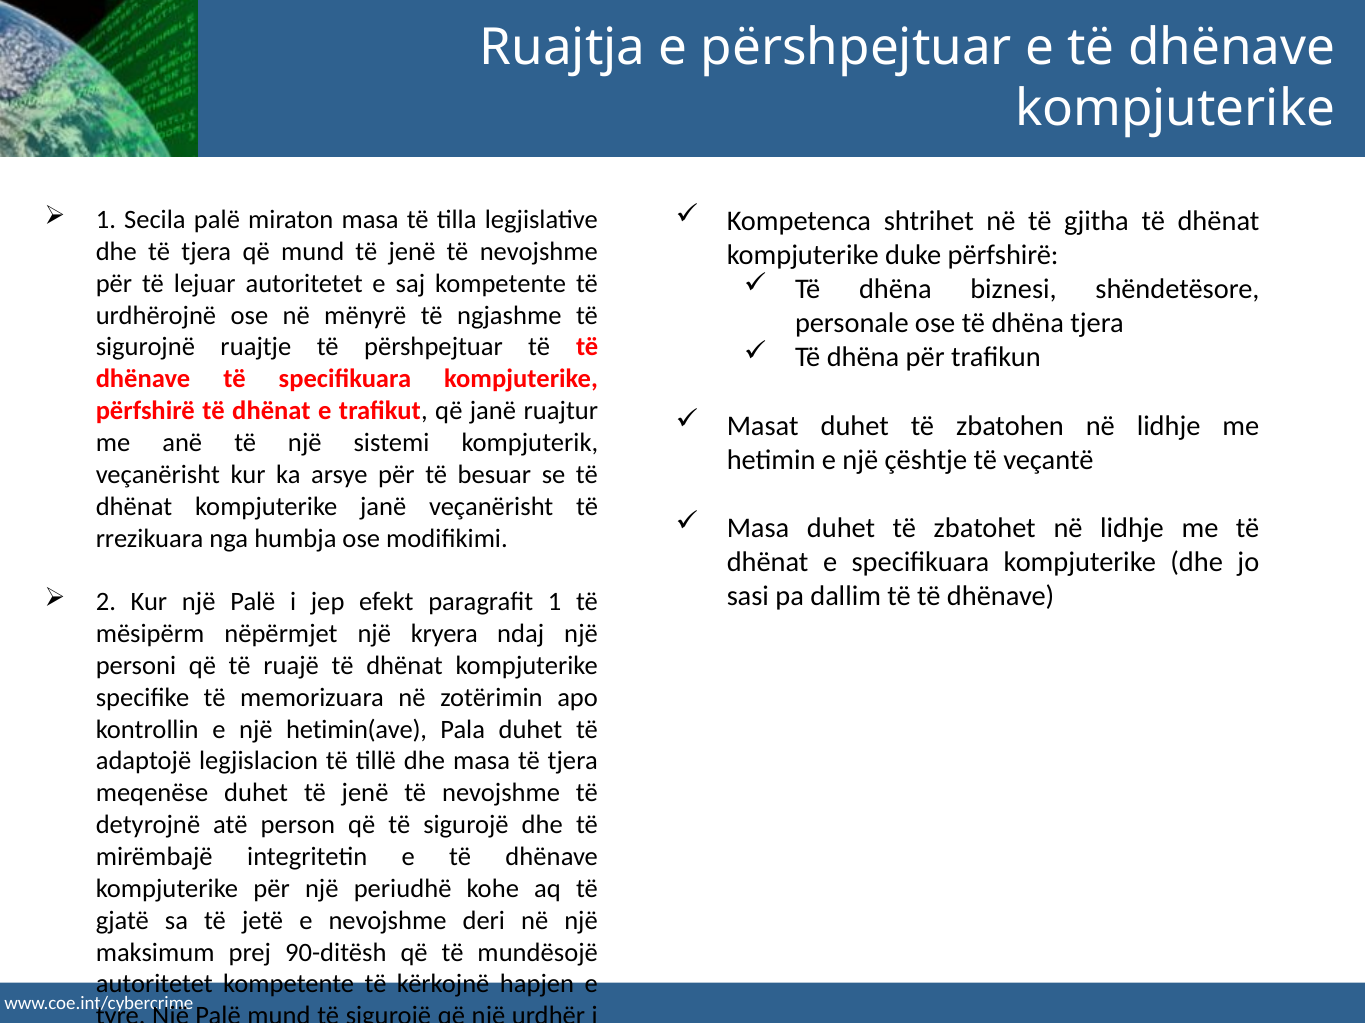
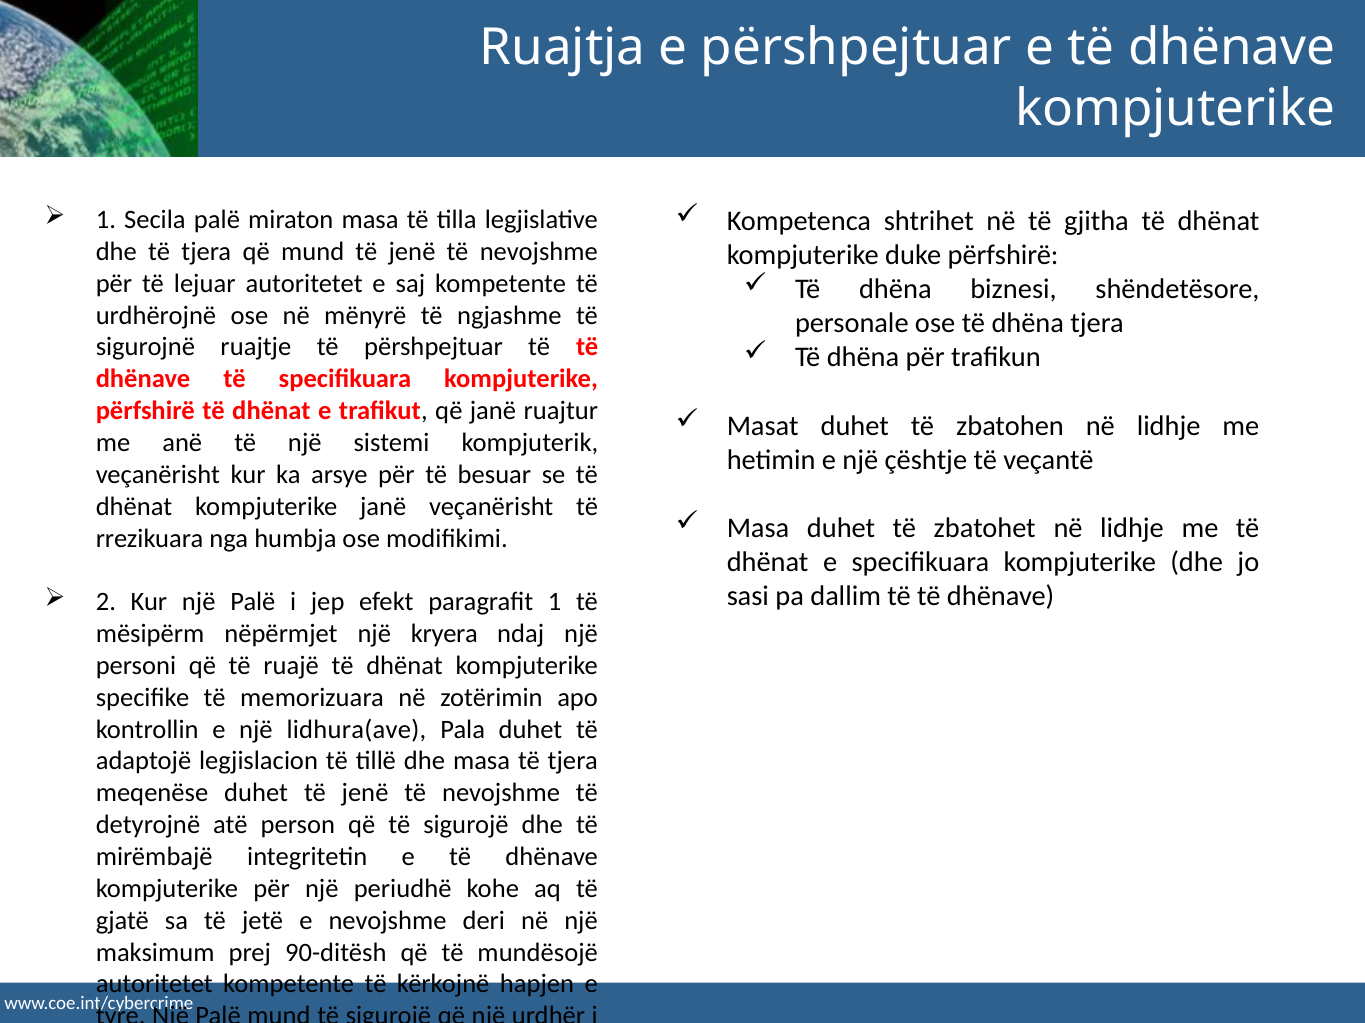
hetimin(ave: hetimin(ave -> lidhura(ave (356, 730)
